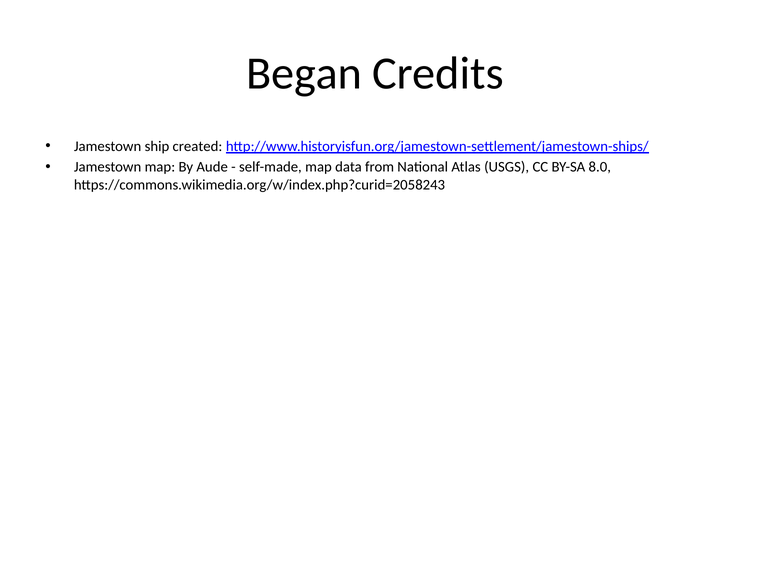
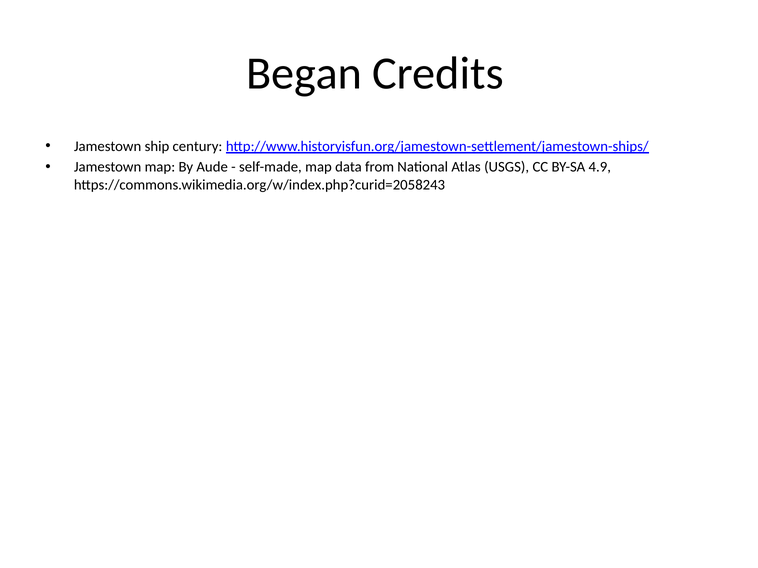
created: created -> century (197, 146)
8.0: 8.0 -> 4.9 (600, 167)
